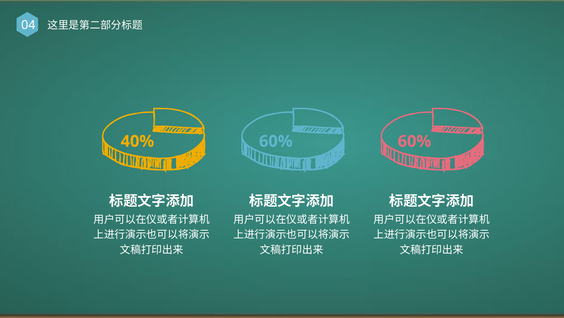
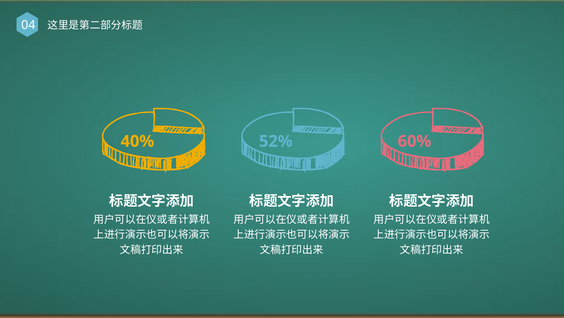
40% 60%: 60% -> 52% (276, 141)
